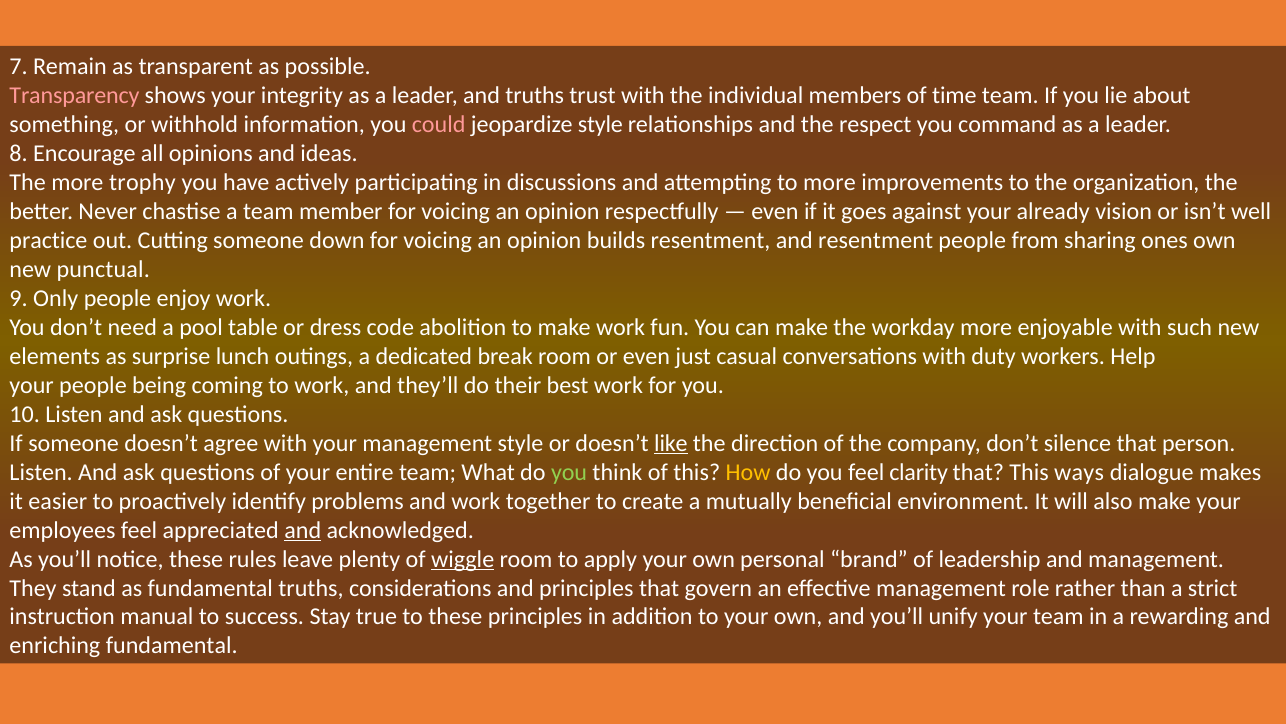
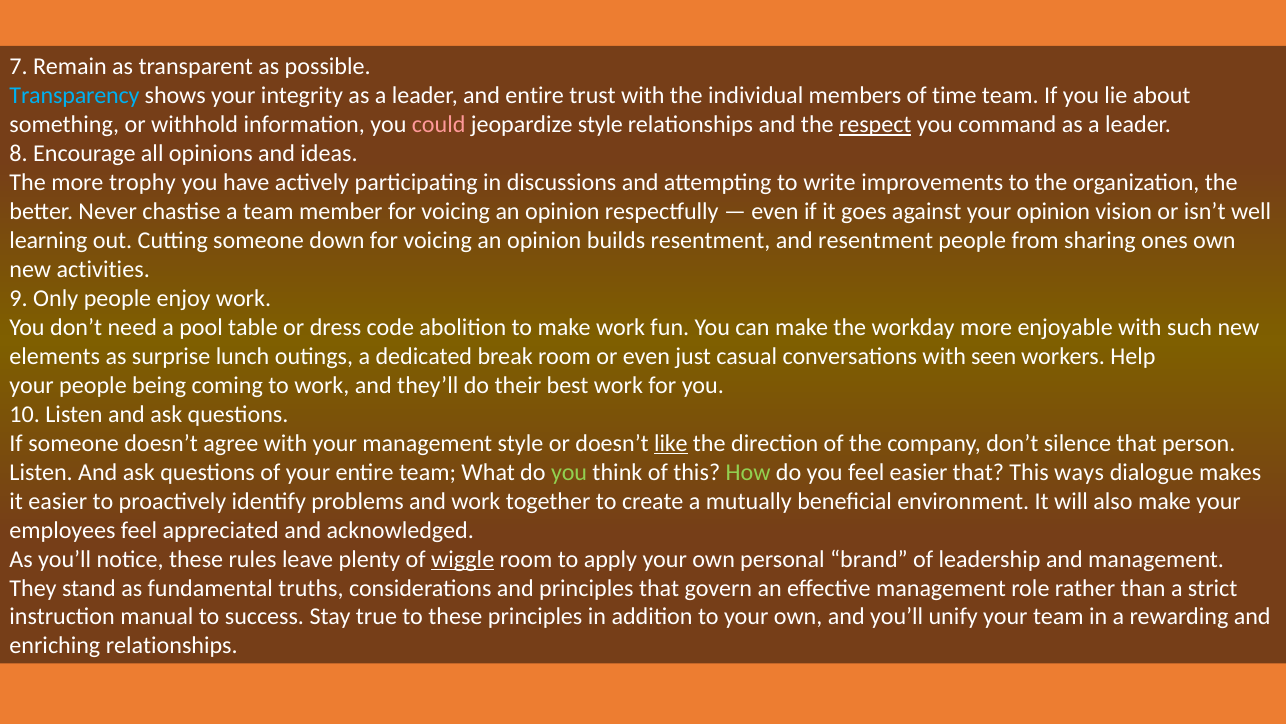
Transparency colour: pink -> light blue (74, 96)
and truths: truths -> entire (535, 96)
respect underline: none -> present (875, 125)
to more: more -> write (829, 182)
your already: already -> opinion (1053, 211)
practice: practice -> learning (48, 240)
punctual: punctual -> activities (103, 269)
duty: duty -> seen (994, 356)
How colour: yellow -> light green (748, 472)
feel clarity: clarity -> easier (919, 472)
and underline: present -> none (303, 530)
enriching fundamental: fundamental -> relationships (172, 645)
